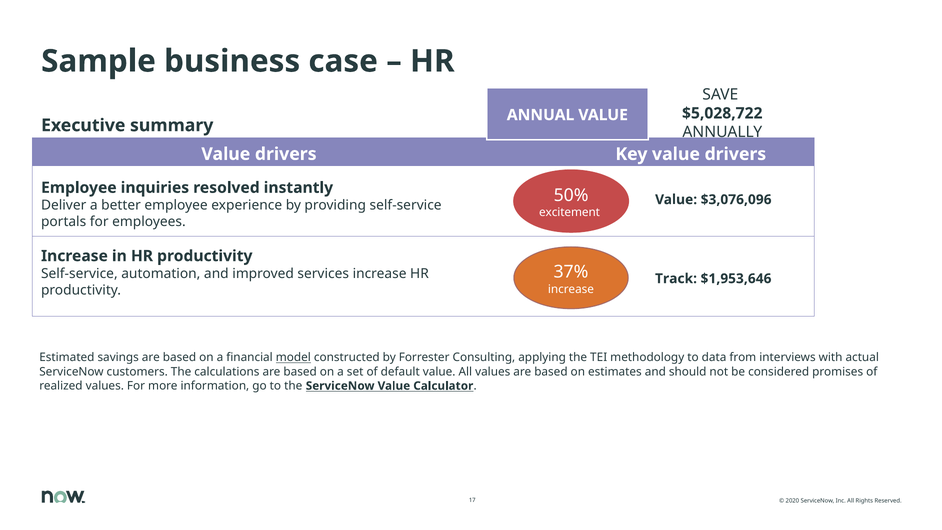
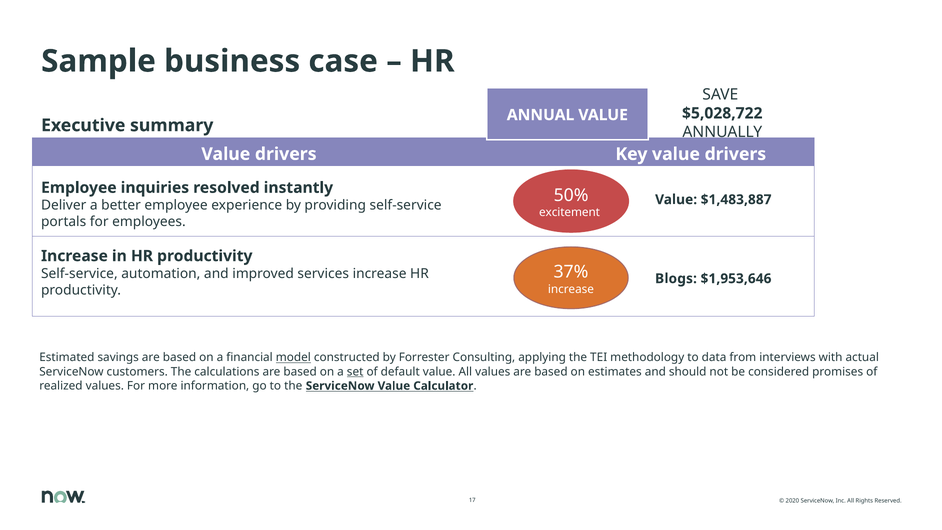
$3,076,096: $3,076,096 -> $1,483,887 (736, 200)
Track: Track -> Blogs (676, 279)
set underline: none -> present (355, 372)
